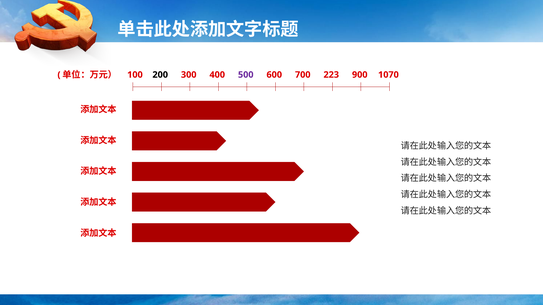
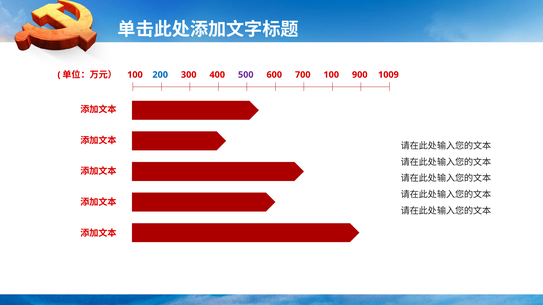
200 colour: black -> blue (160, 75)
700 223: 223 -> 100 (331, 75)
1070: 1070 -> 1009 (388, 75)
